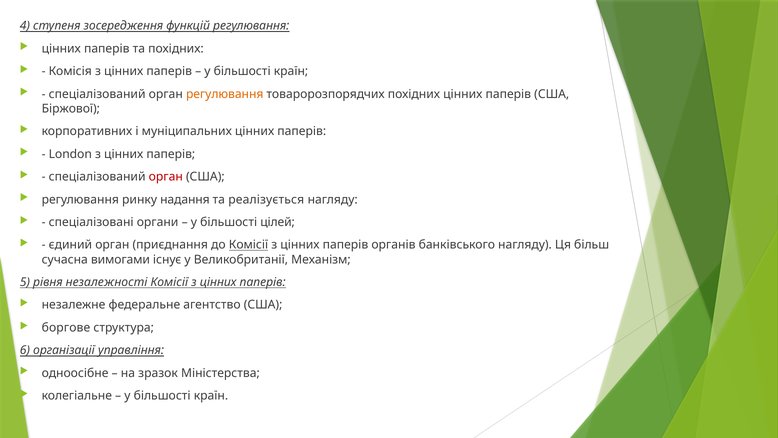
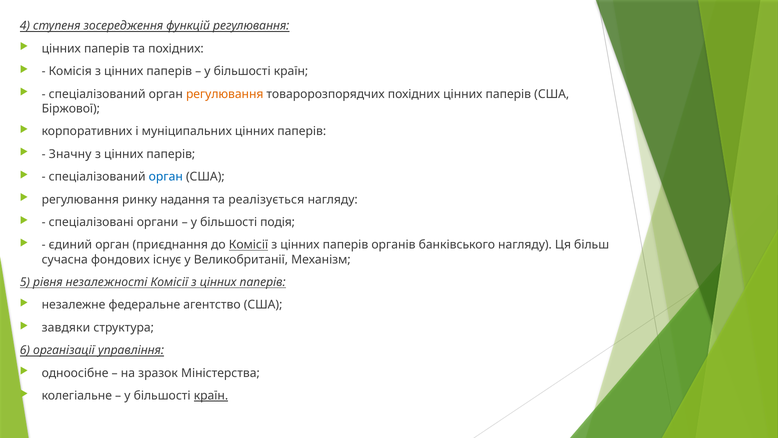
London: London -> Значну (70, 154)
орган colour: red -> blue (166, 177)
цілей: цілей -> подія (278, 222)
вимогами: вимогами -> фондових (120, 259)
боргове: боргове -> завдяки (66, 327)
країн underline: none -> present (211, 395)
